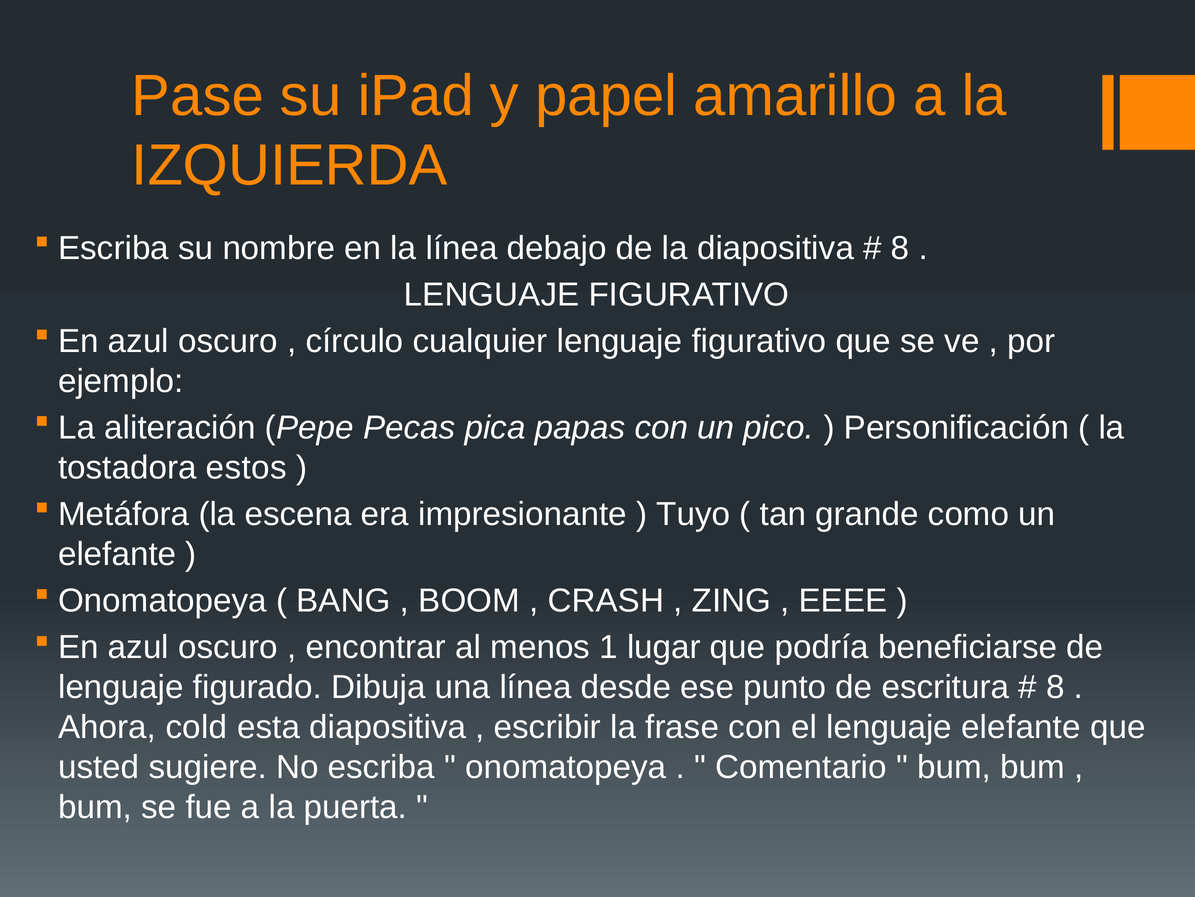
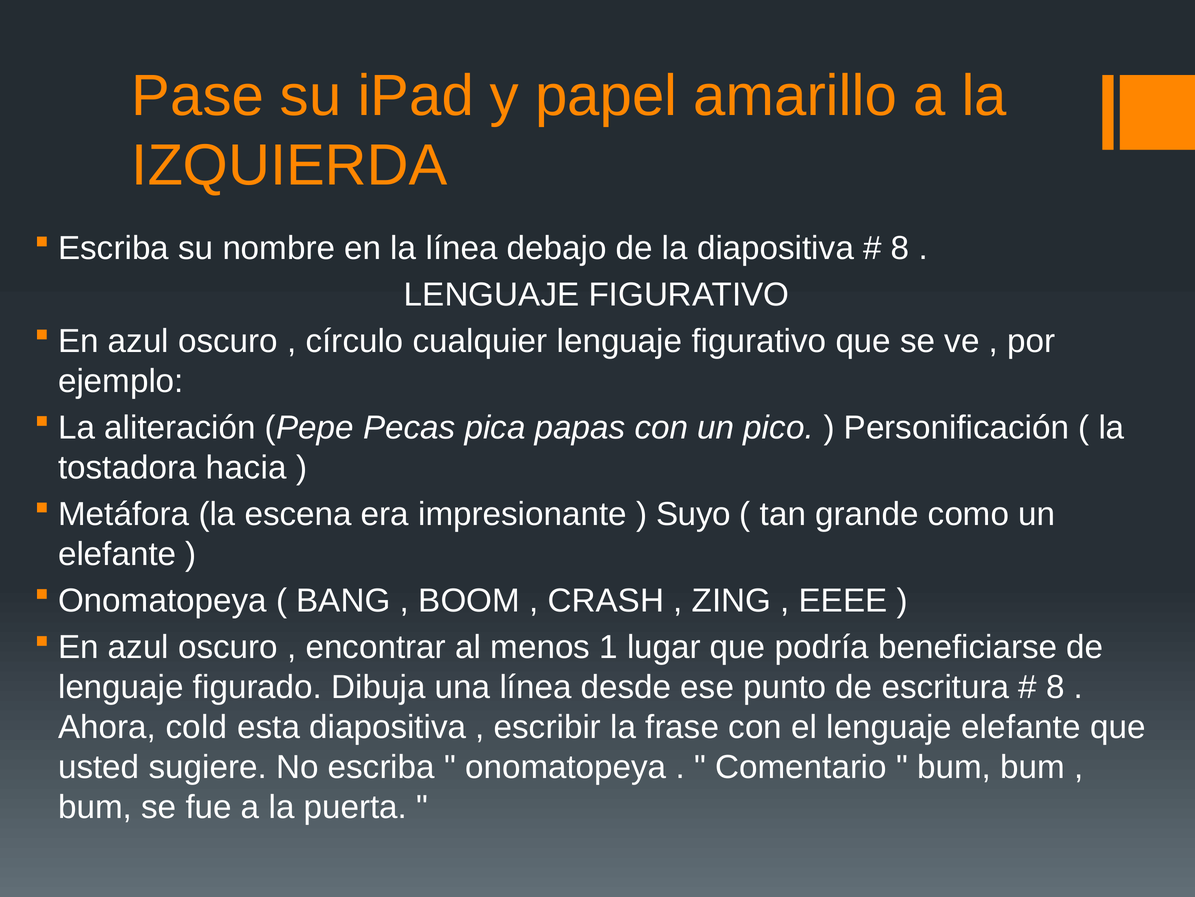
estos: estos -> hacia (246, 467)
Tuyo: Tuyo -> Suyo (694, 514)
